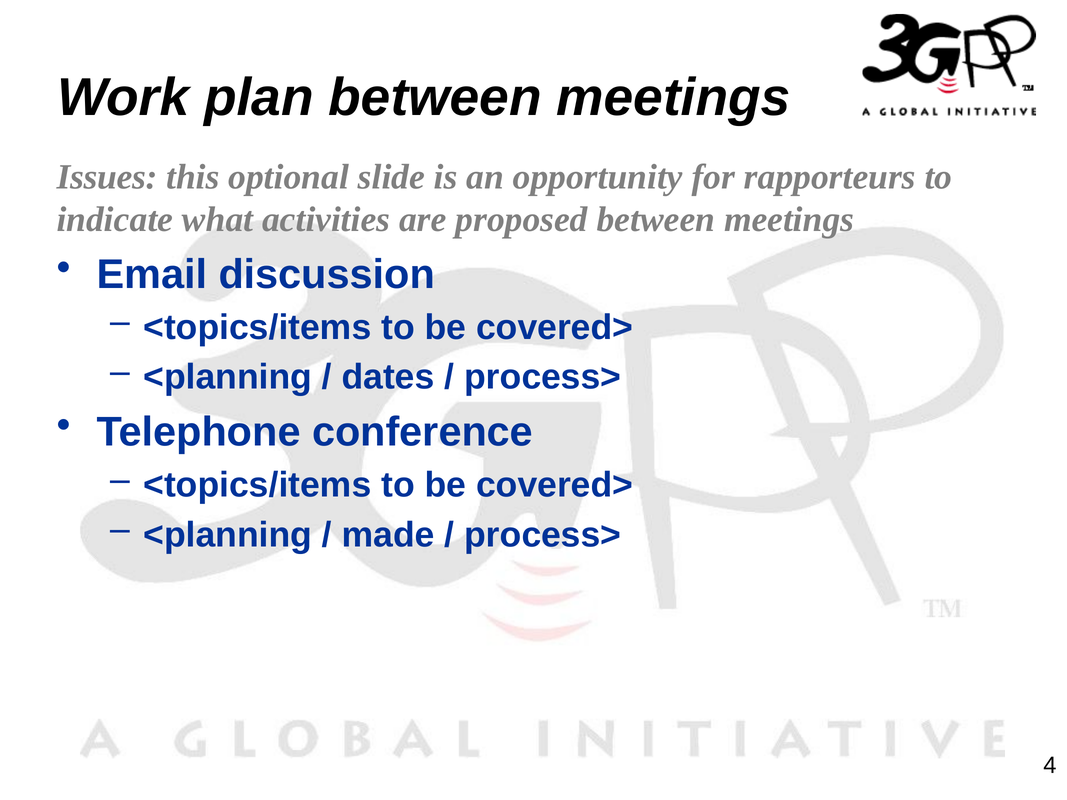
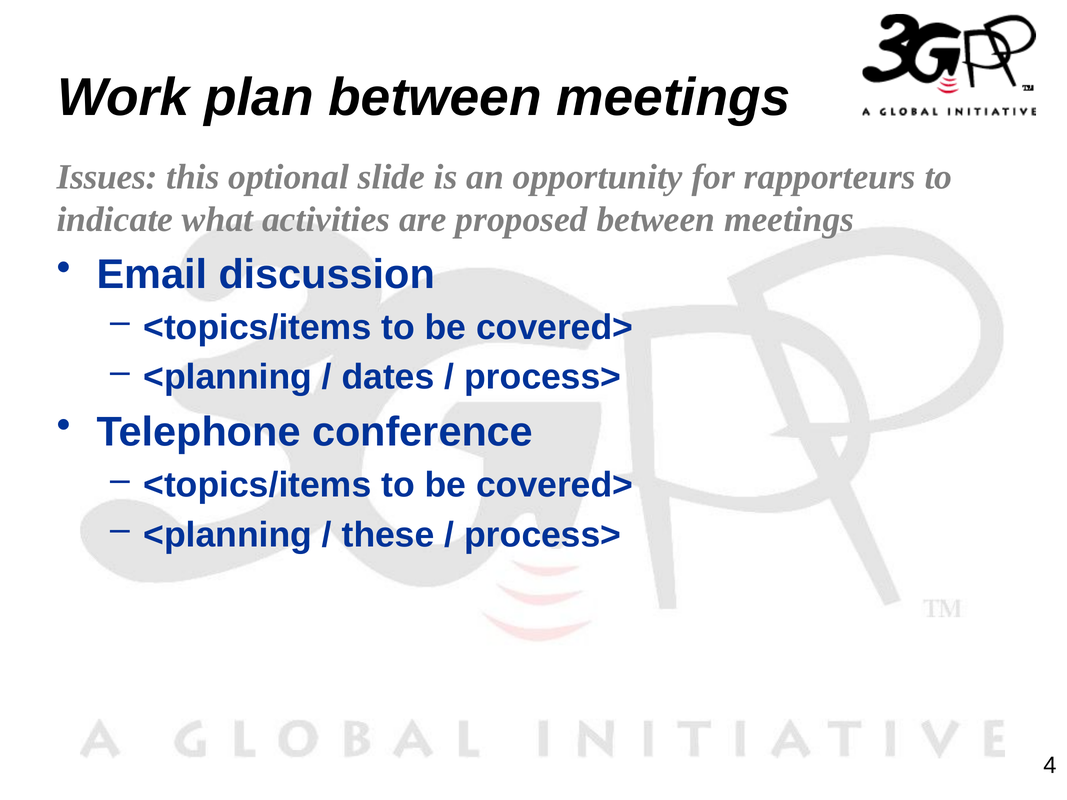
made: made -> these (388, 535)
